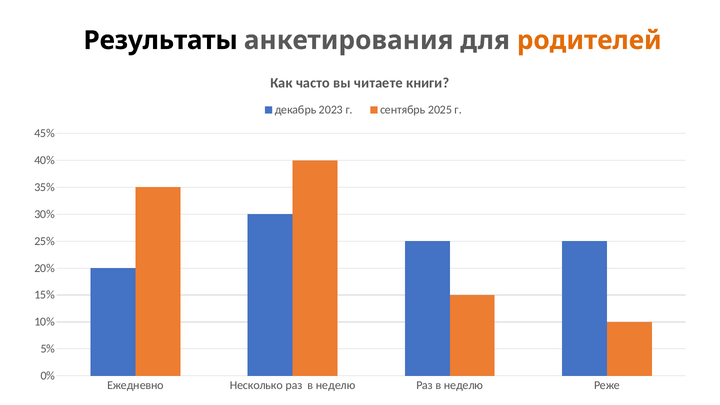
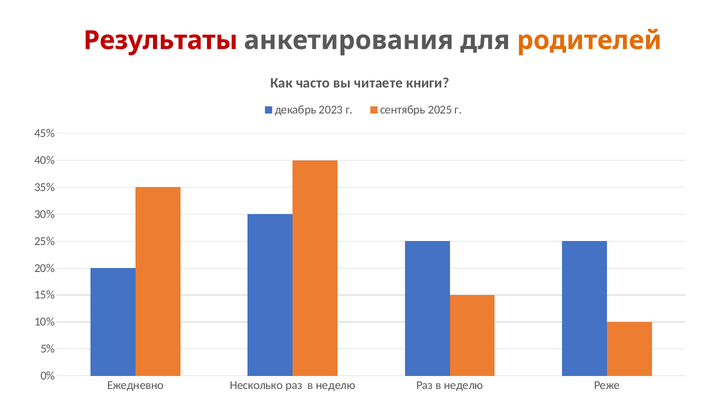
Результаты colour: black -> red (161, 40)
